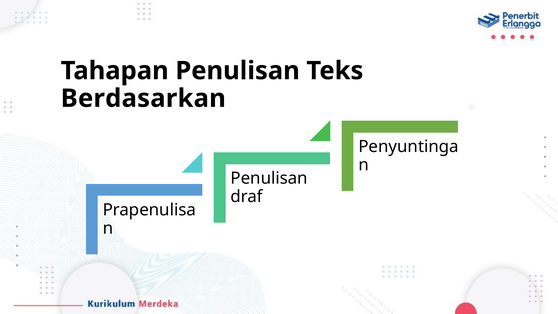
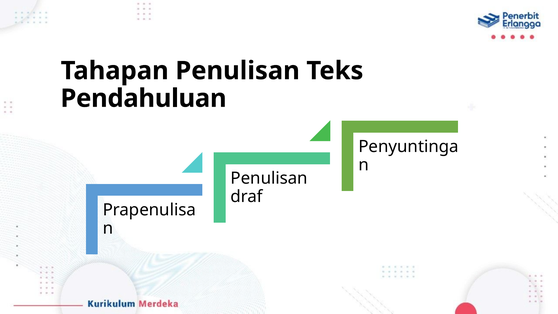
Berdasarkan: Berdasarkan -> Pendahuluan (144, 98)
